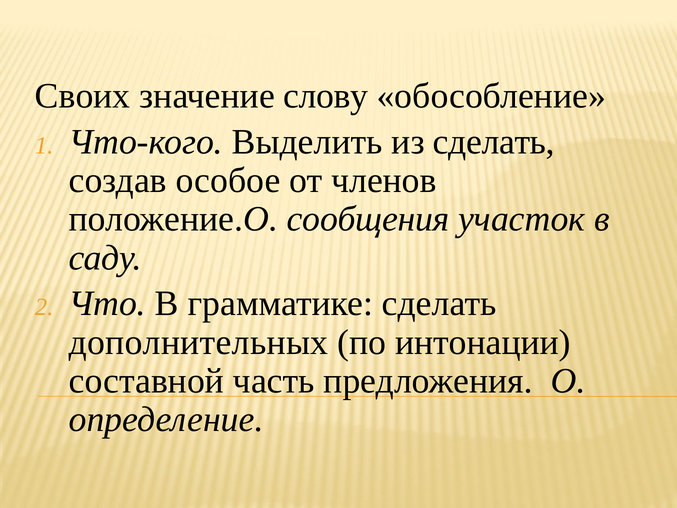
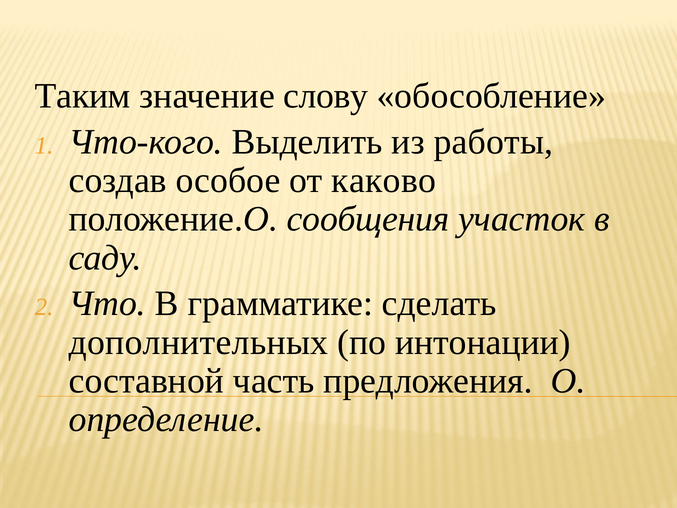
Своих: Своих -> Таким (83, 96)
из сделать: сделать -> работы (494, 142)
членов: членов -> каково (384, 180)
